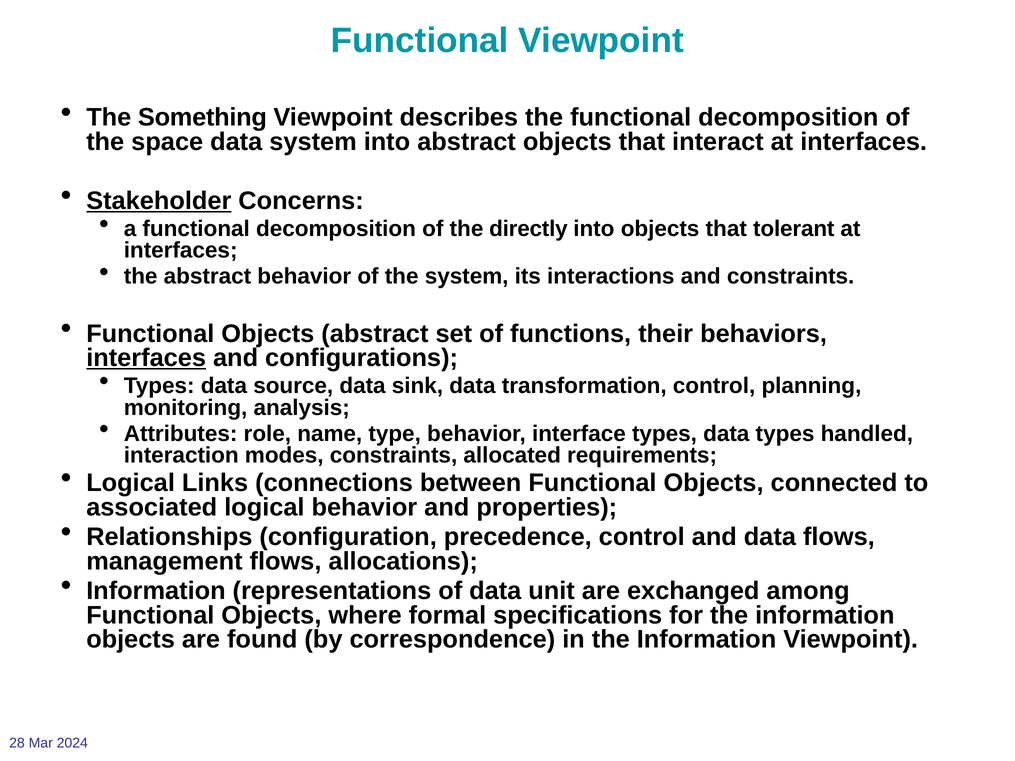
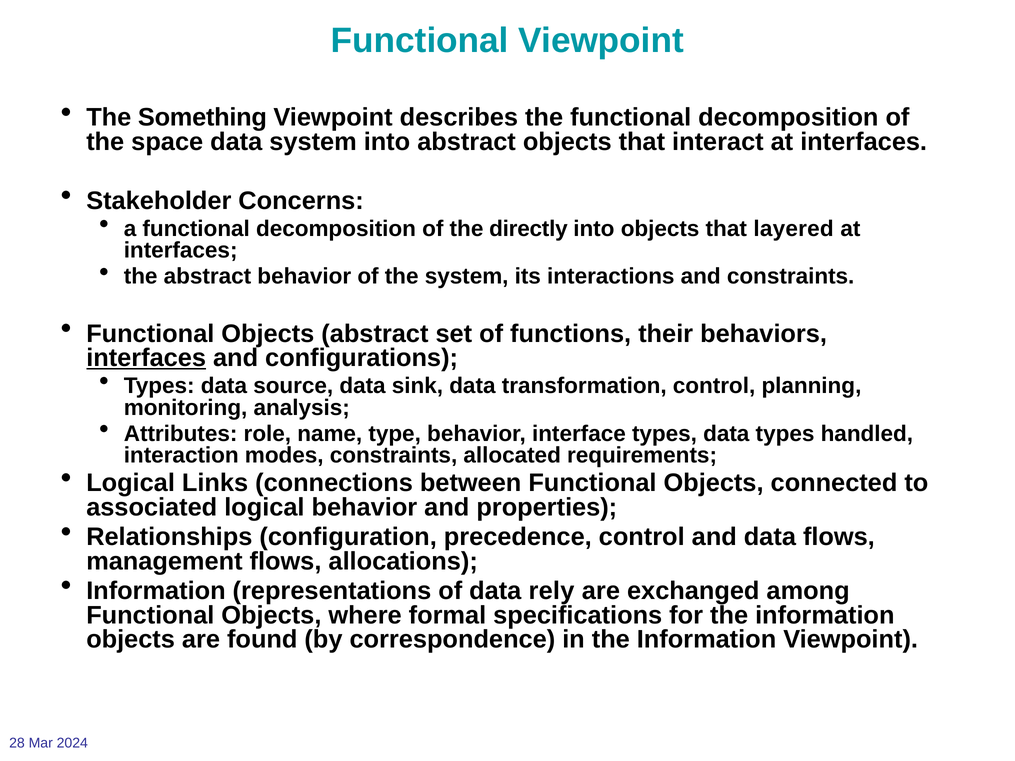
Stakeholder underline: present -> none (159, 201)
tolerant: tolerant -> layered (794, 229)
unit: unit -> rely (551, 591)
